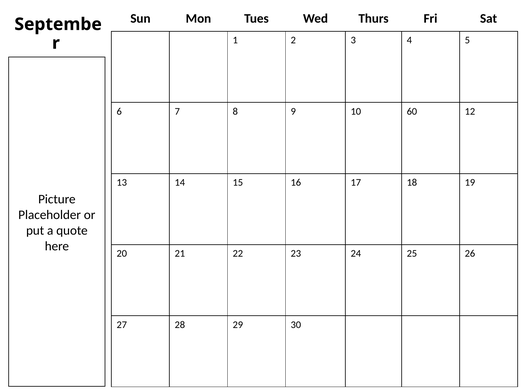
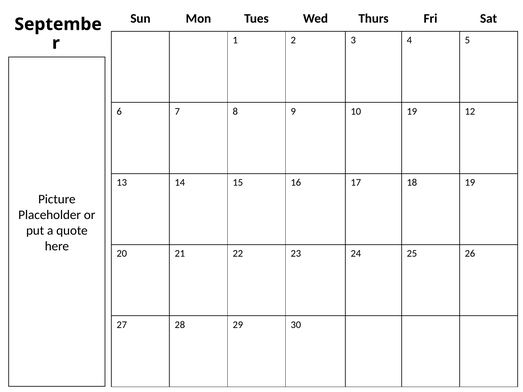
10 60: 60 -> 19 (412, 111)
